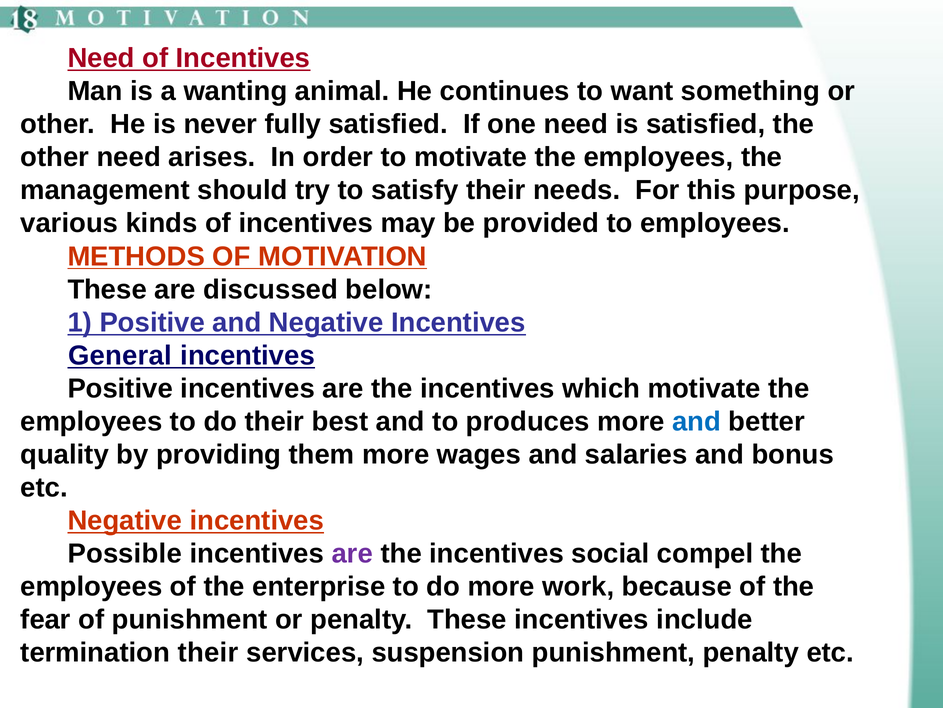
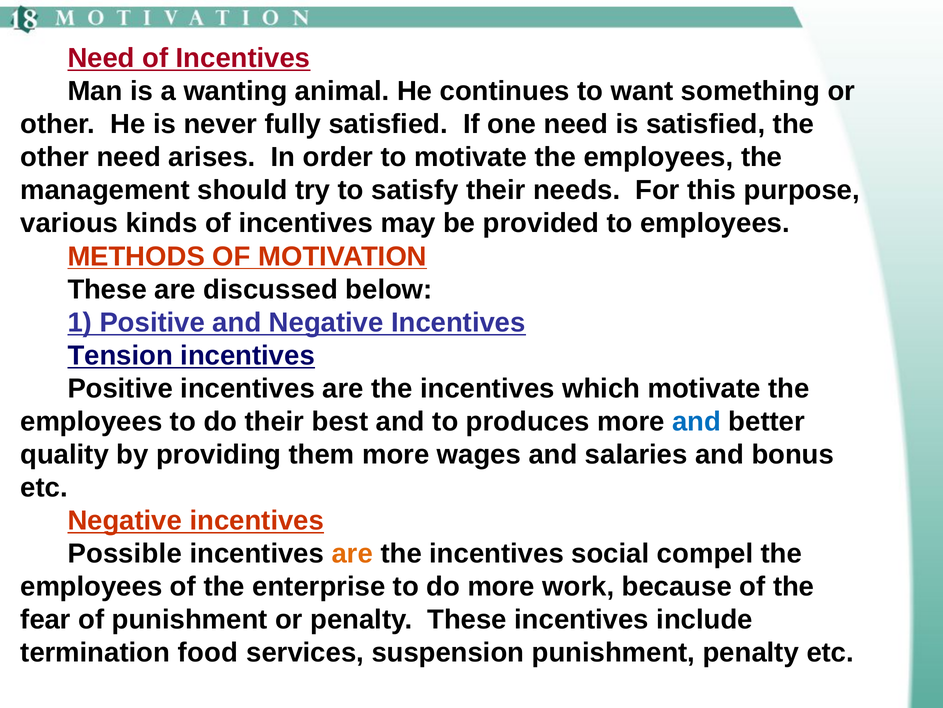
General: General -> Tension (120, 355)
are colour: purple -> orange (352, 553)
termination their: their -> food (208, 652)
